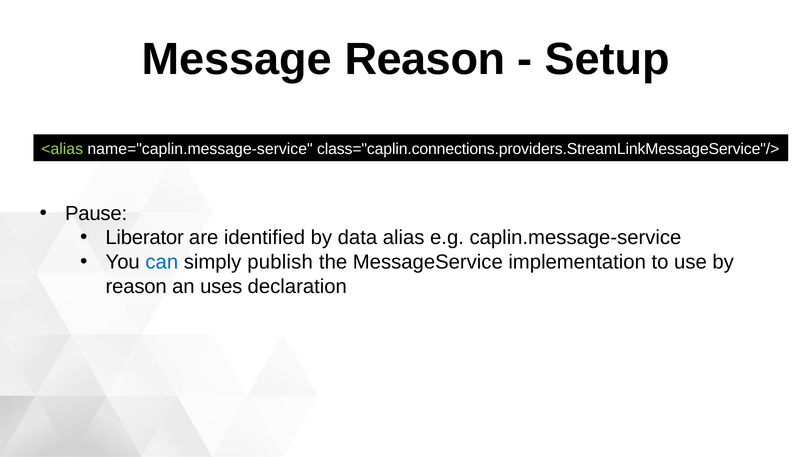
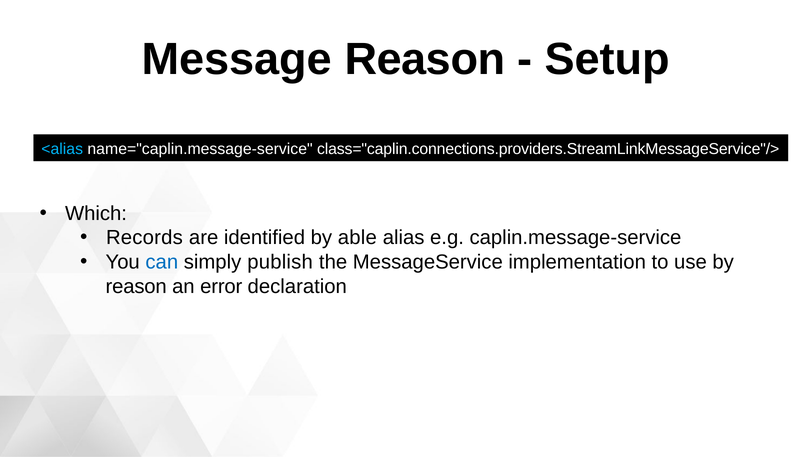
<alias colour: light green -> light blue (62, 149)
Pause: Pause -> Which (96, 213)
Liberator: Liberator -> Records (144, 238)
data: data -> able (357, 238)
uses: uses -> error (221, 286)
